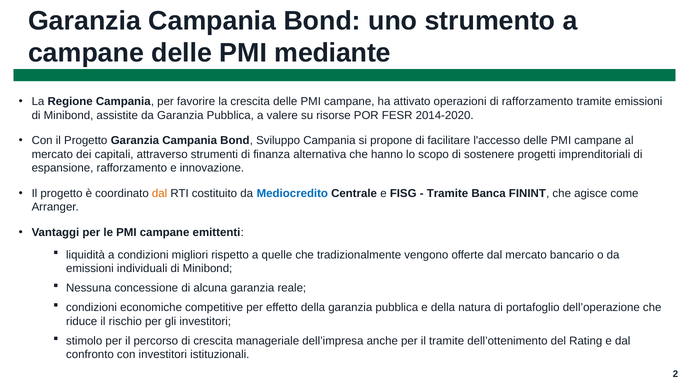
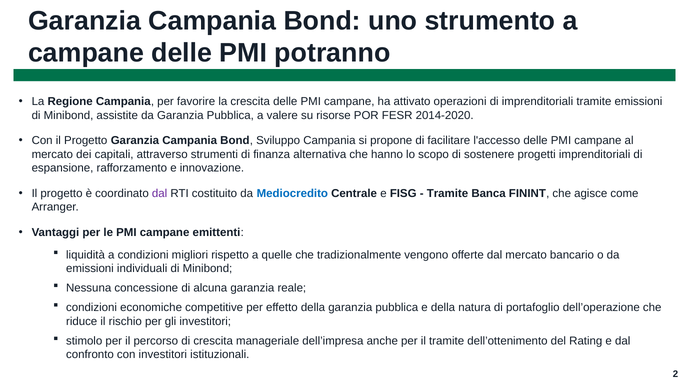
mediante: mediante -> potranno (332, 53)
di rafforzamento: rafforzamento -> imprenditoriali (537, 102)
dal colour: orange -> purple (160, 194)
